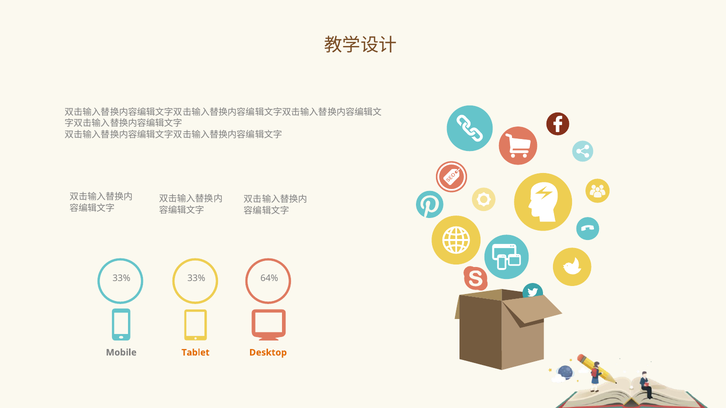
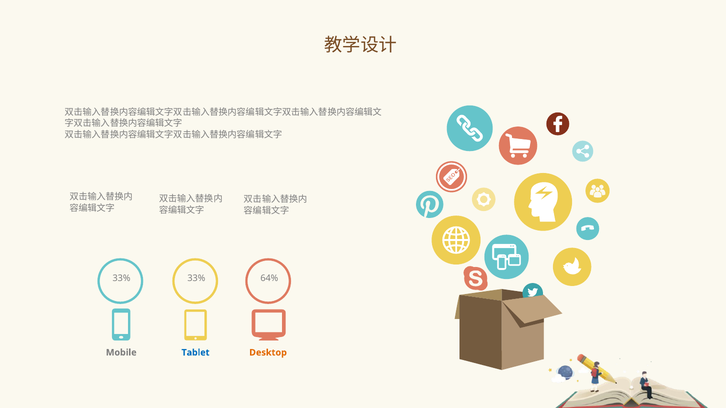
Tablet colour: orange -> blue (195, 353)
